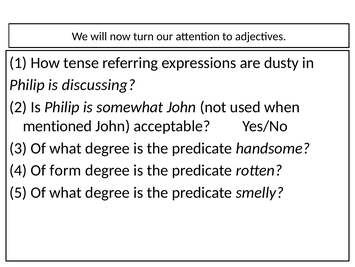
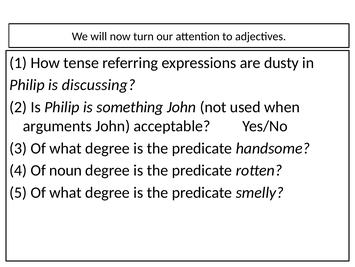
somewhat: somewhat -> something (130, 107)
mentioned: mentioned -> arguments (57, 126)
form: form -> noun (66, 170)
